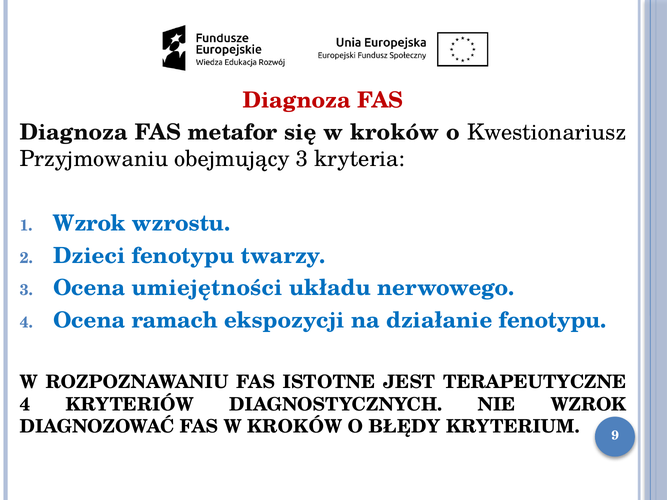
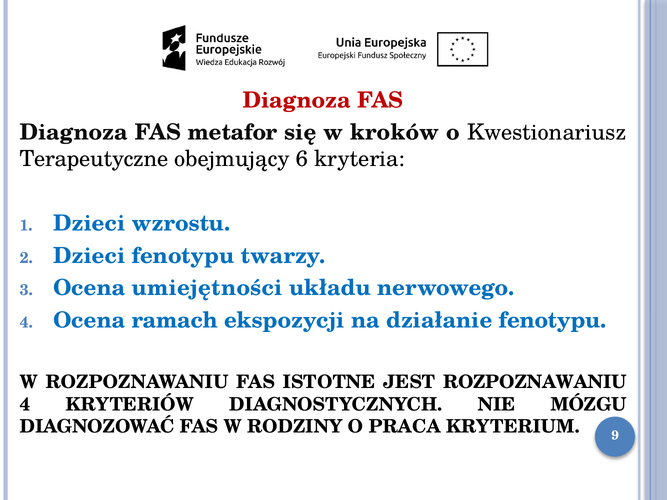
Przyjmowaniu: Przyjmowaniu -> Terapeutyczne (94, 159)
obejmujący 3: 3 -> 6 (302, 159)
Wzrok: Wzrok -> Dzieci (89, 224)
JEST TERAPEUTYCZNE: TERAPEUTYCZNE -> ROZPOZNAWANIU (535, 382)
NIE WZROK: WZROK -> MÓZGU (589, 405)
FAS W KROKÓW: KROKÓW -> RODZINY (295, 427)
BŁĘDY: BŁĘDY -> PRACA (405, 427)
